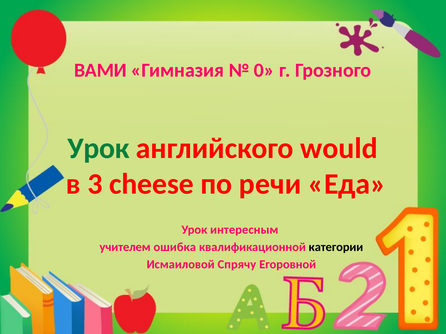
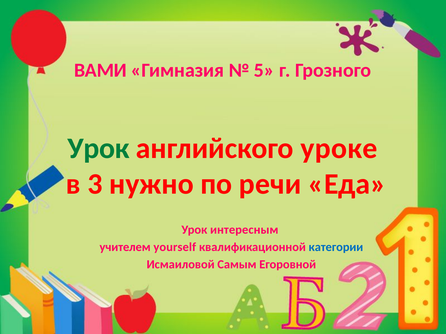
0: 0 -> 5 (264, 71)
would: would -> уроке (339, 149)
cheese: cheese -> нужно (151, 184)
ошибка: ошибка -> yourself (175, 248)
категории colour: black -> blue (336, 248)
Спрячу: Спрячу -> Самым (237, 265)
